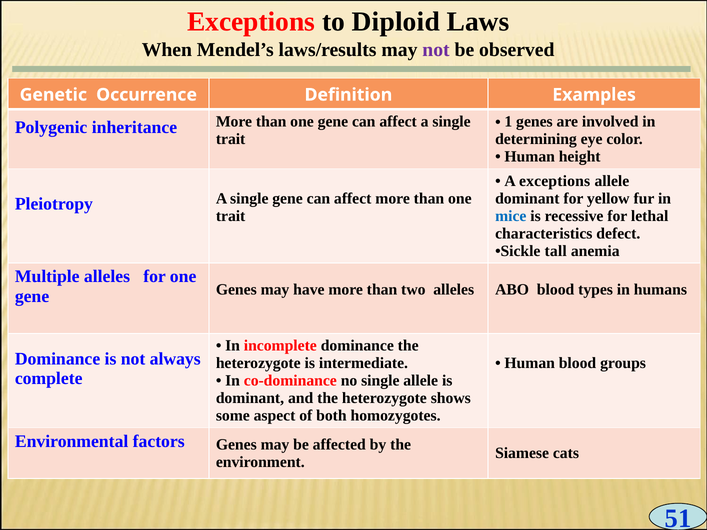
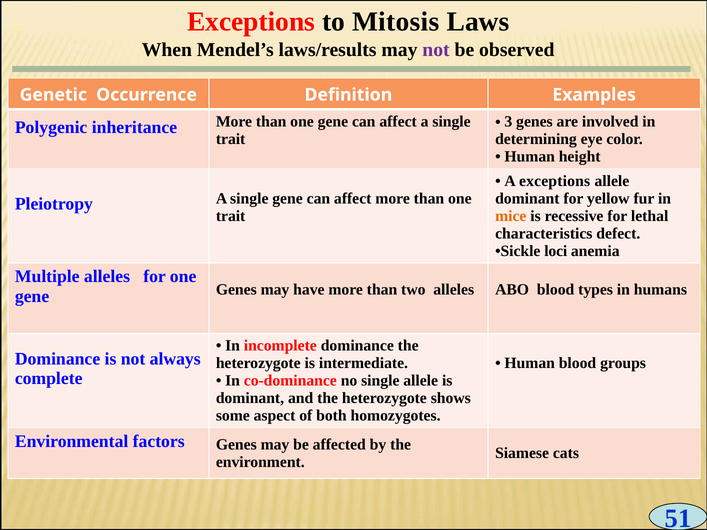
Diploid: Diploid -> Mitosis (396, 22)
1: 1 -> 3 (508, 122)
mice colour: blue -> orange (511, 216)
tall: tall -> loci (556, 251)
